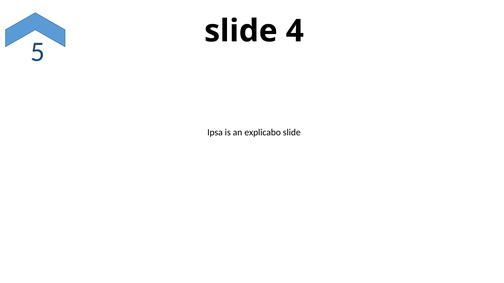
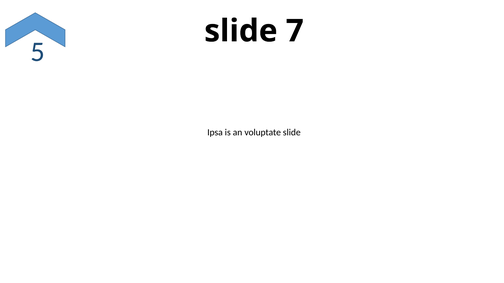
4: 4 -> 7 (295, 31)
explicabo: explicabo -> voluptate (263, 133)
